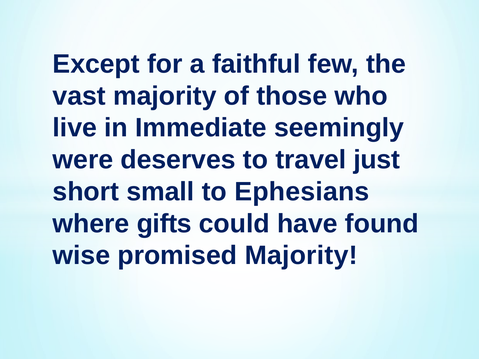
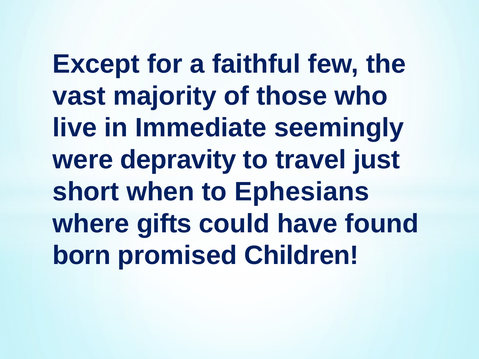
deserves: deserves -> depravity (178, 160)
small: small -> when (160, 192)
wise: wise -> born (82, 256)
promised Majority: Majority -> Children (301, 256)
